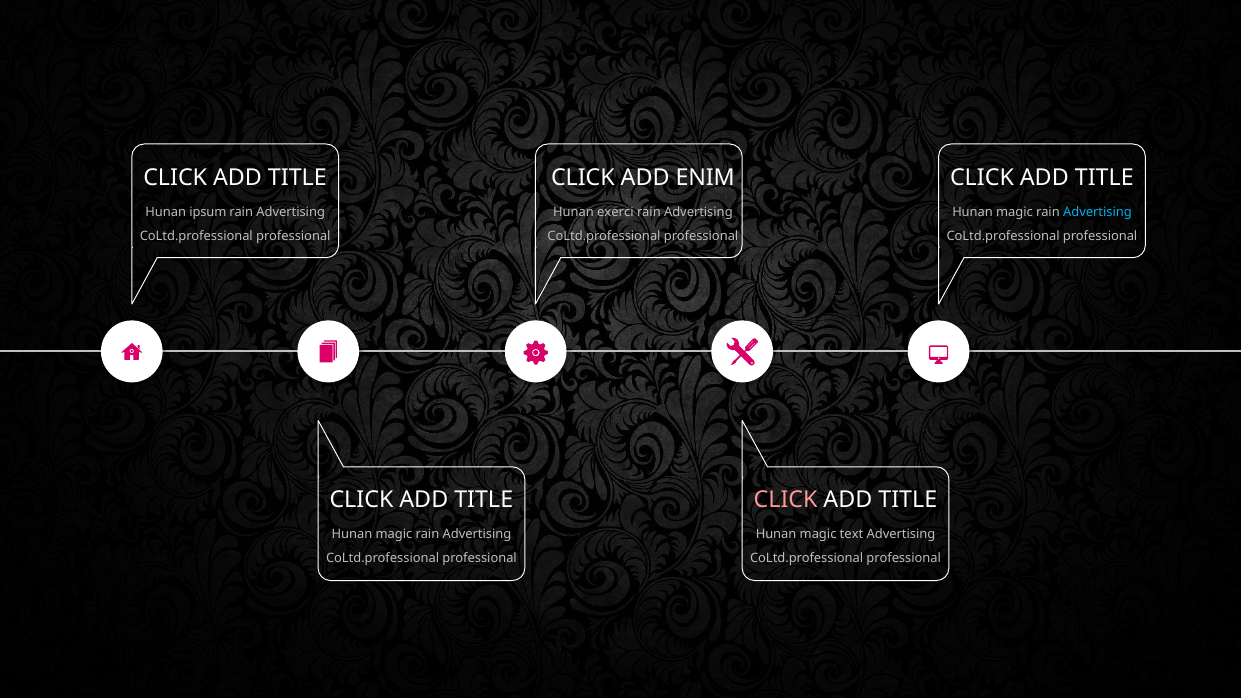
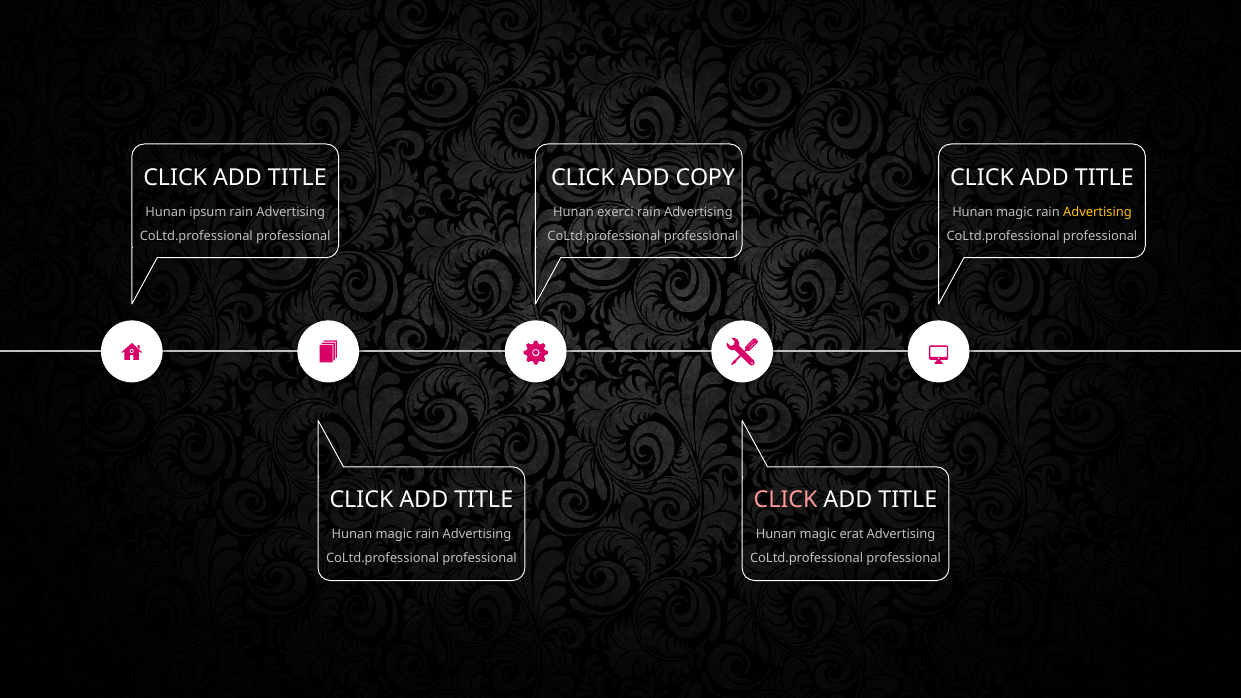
ENIM: ENIM -> COPY (705, 178)
Advertising colour: light blue -> yellow (1098, 213)
text: text -> erat (852, 535)
